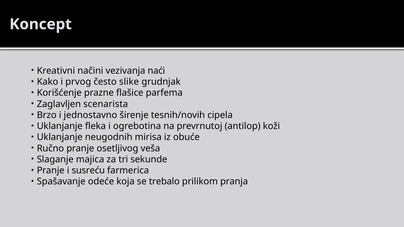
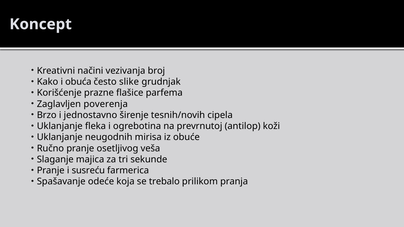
naći: naći -> broj (156, 71)
prvog: prvog -> obuća (78, 82)
scenarista: scenarista -> poverenja (106, 104)
